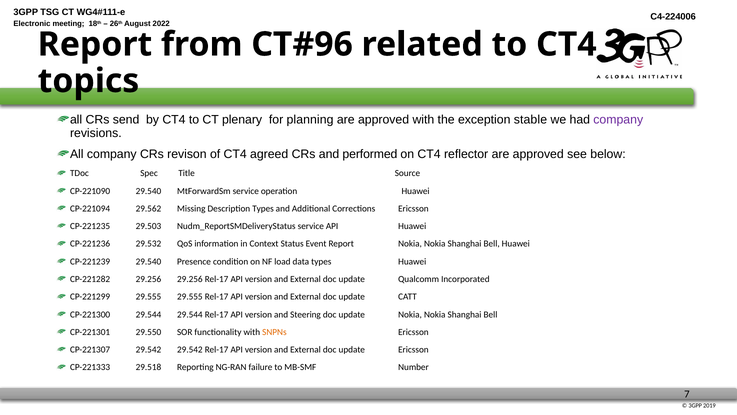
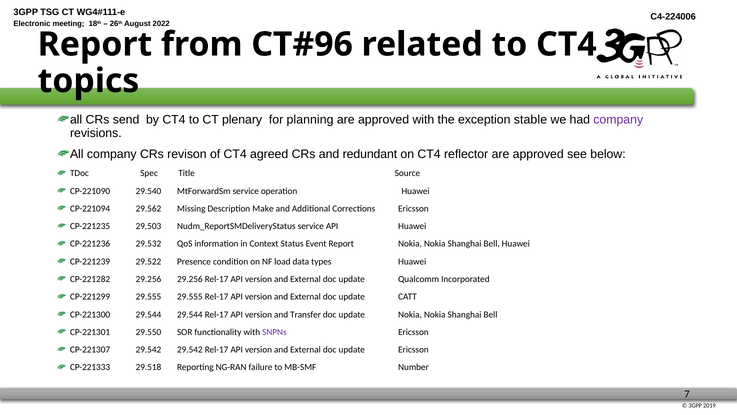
performed: performed -> redundant (370, 154)
Description Types: Types -> Make (263, 208)
CP-221239 29.540: 29.540 -> 29.522 (148, 261)
Steering: Steering -> Transfer (306, 314)
SNPNs colour: orange -> purple (274, 332)
